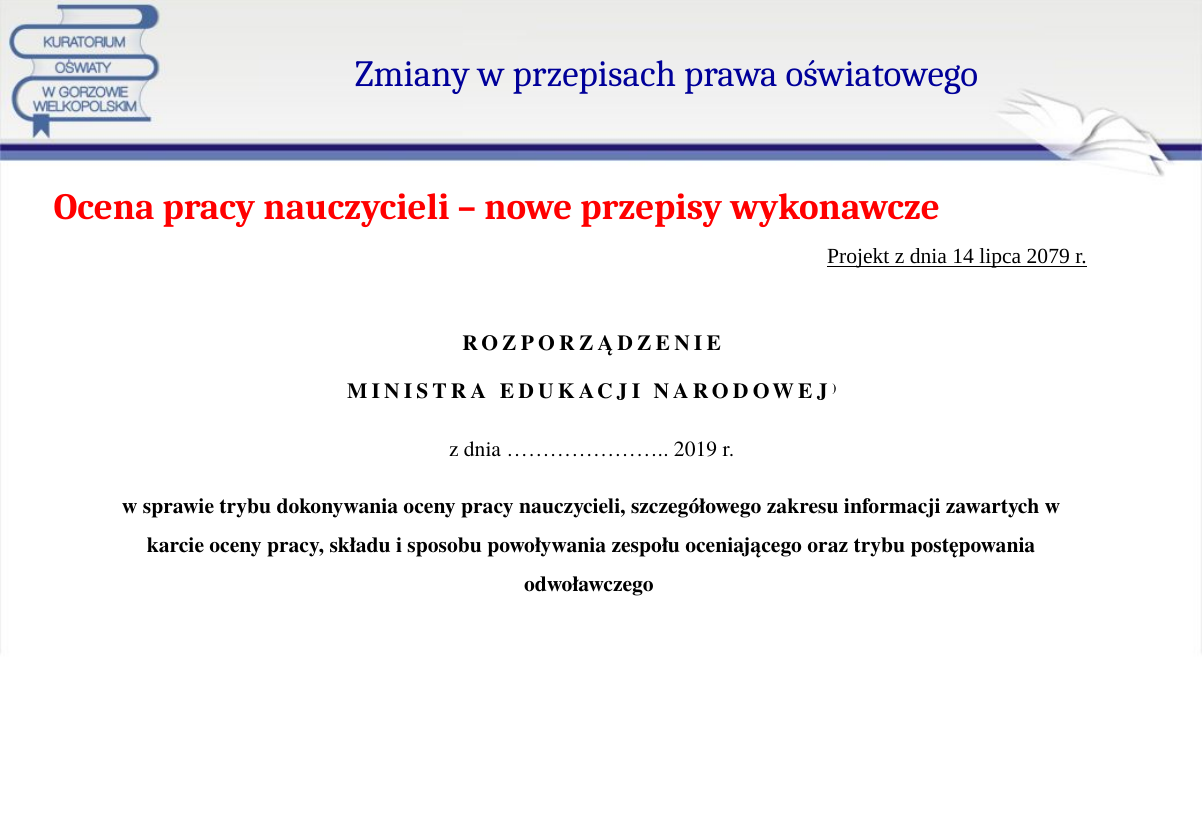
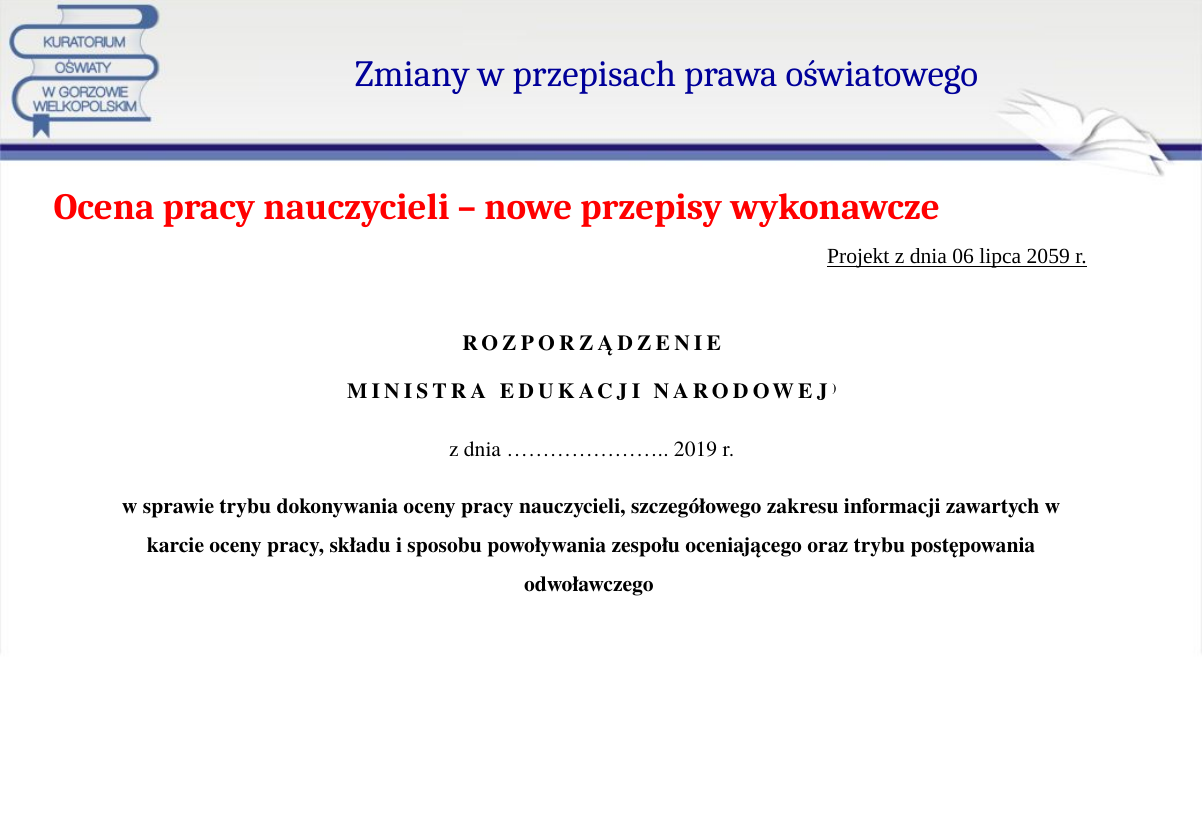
14: 14 -> 06 (963, 257)
2079: 2079 -> 2059 (1048, 257)
